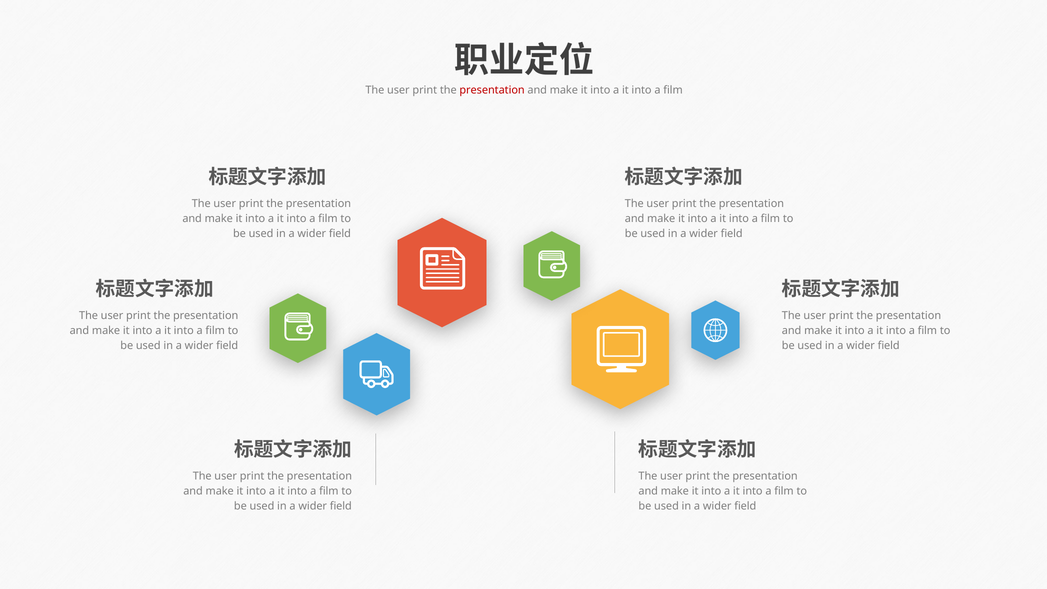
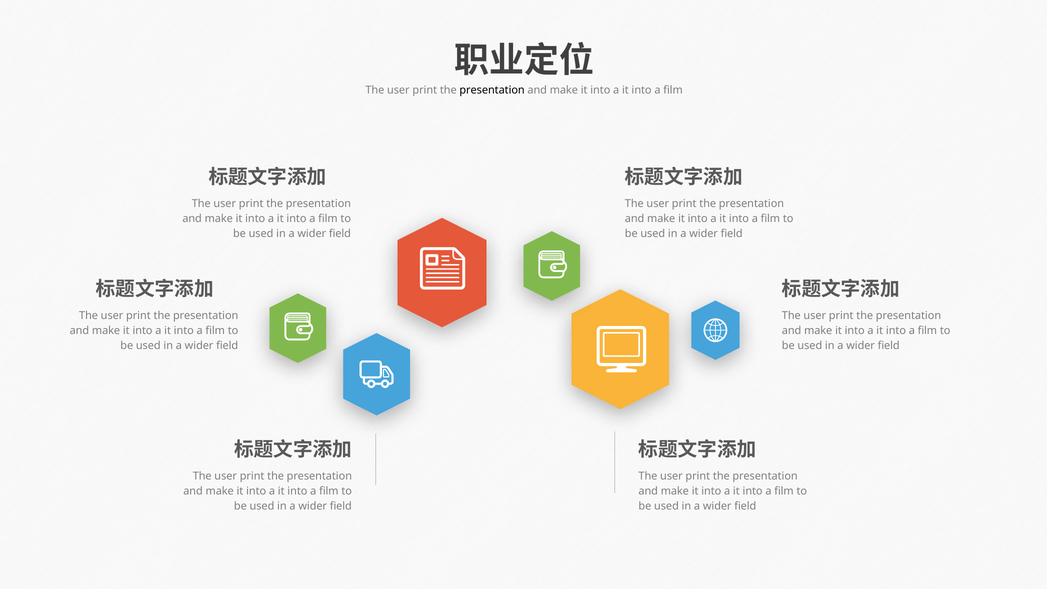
presentation colour: red -> black (492, 90)
